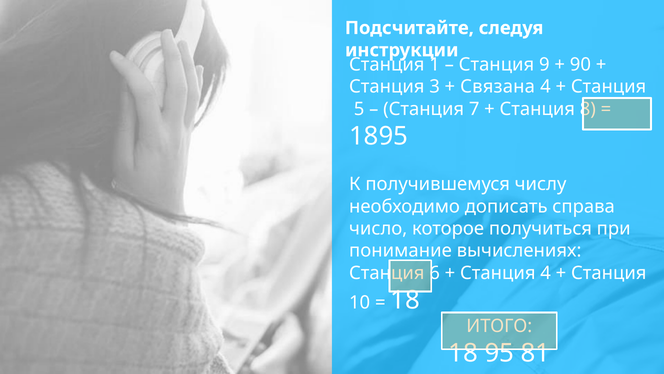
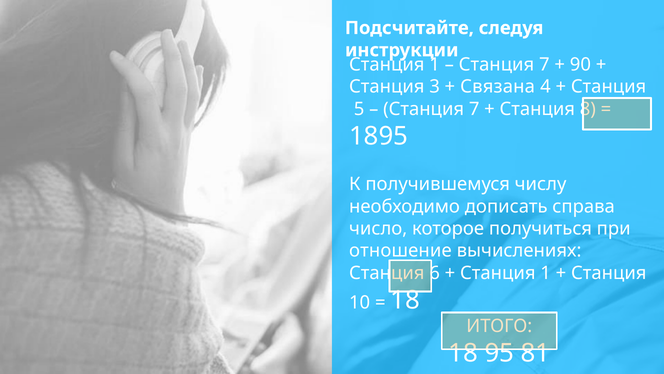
9: 9 -> 7 (544, 65)
понимание: понимание -> отношение (400, 251)
4: 4 -> 1 (546, 273)
